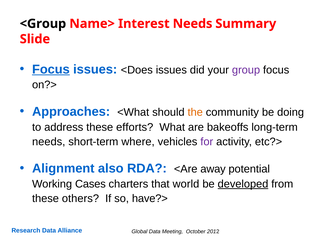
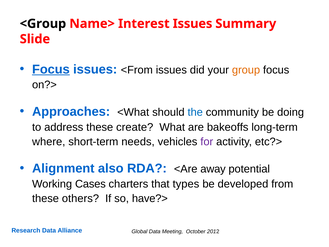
Interest Needs: Needs -> Issues (193, 24)
<Does: <Does -> <From (137, 70)
group colour: purple -> orange (246, 70)
the colour: orange -> blue (195, 112)
efforts: efforts -> create (135, 127)
needs: needs -> where (49, 141)
where: where -> needs (138, 141)
world: world -> types (186, 184)
developed underline: present -> none (243, 184)
